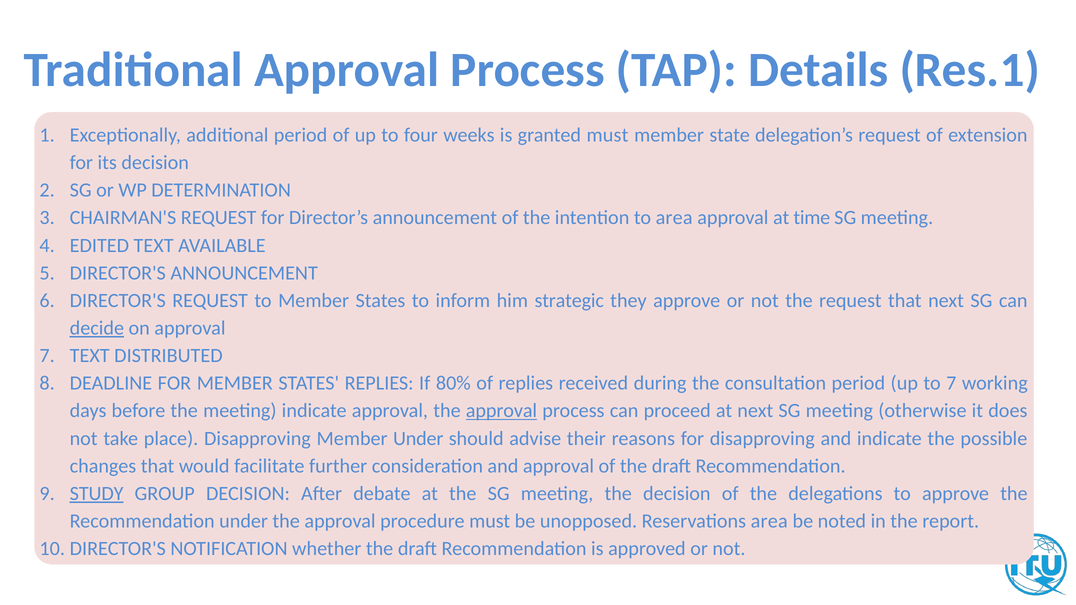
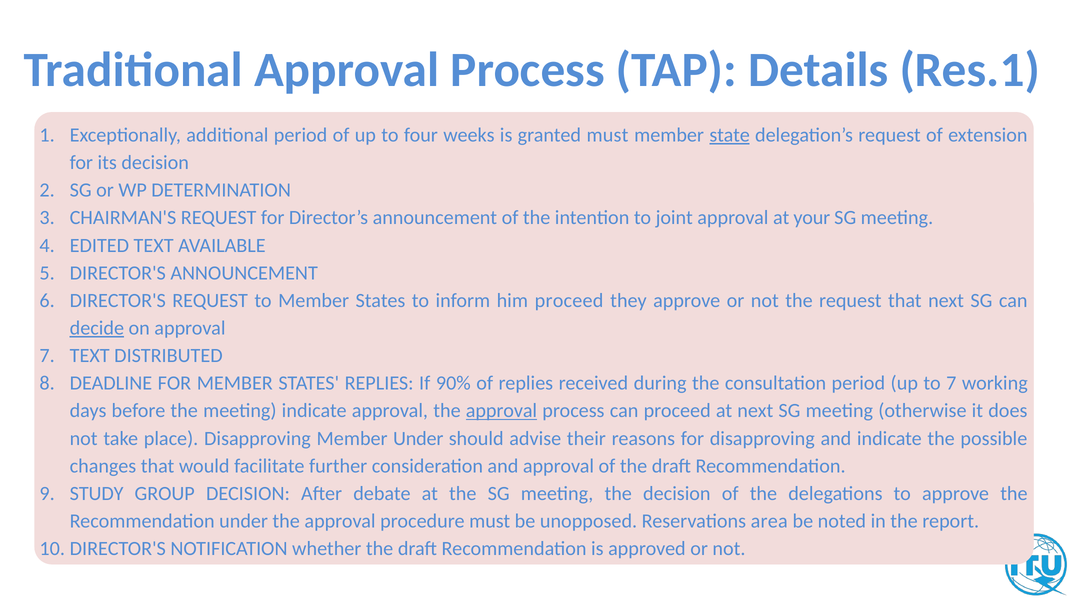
state underline: none -> present (730, 135)
to area: area -> joint (674, 218)
time: time -> your (812, 218)
him strategic: strategic -> proceed (569, 301)
80%: 80% -> 90% (453, 383)
STUDY underline: present -> none (97, 494)
